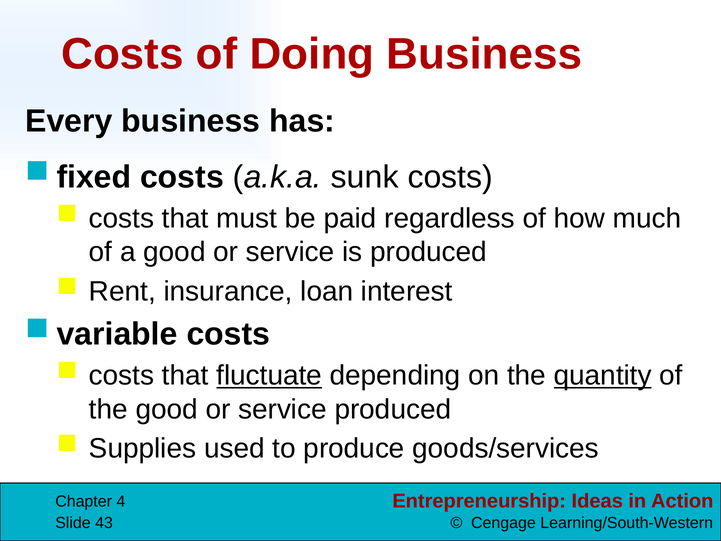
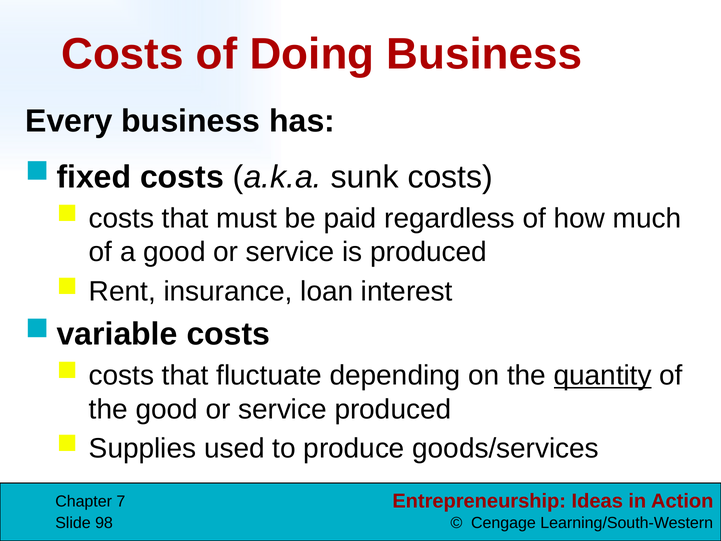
fluctuate underline: present -> none (269, 375)
4: 4 -> 7 (121, 501)
43: 43 -> 98 (104, 523)
